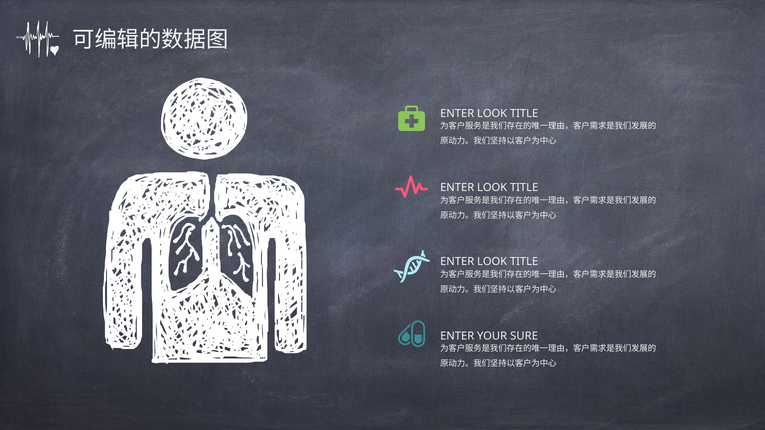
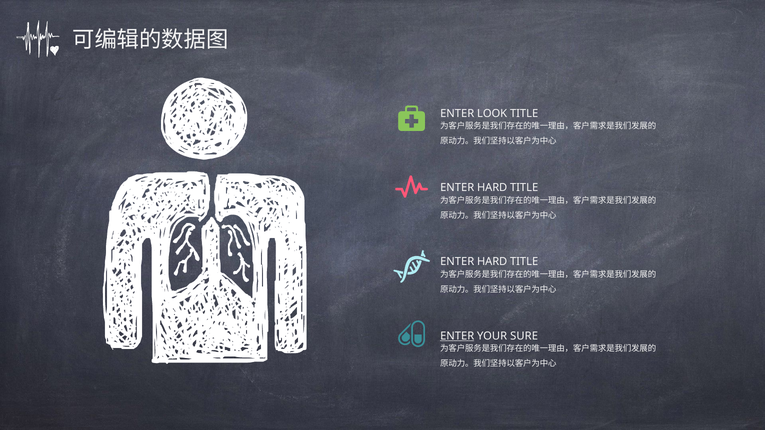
LOOK: LOOK -> HARD (492, 188)
LOOK: LOOK -> HARD (492, 262)
ENTER underline: none -> present (457, 336)
